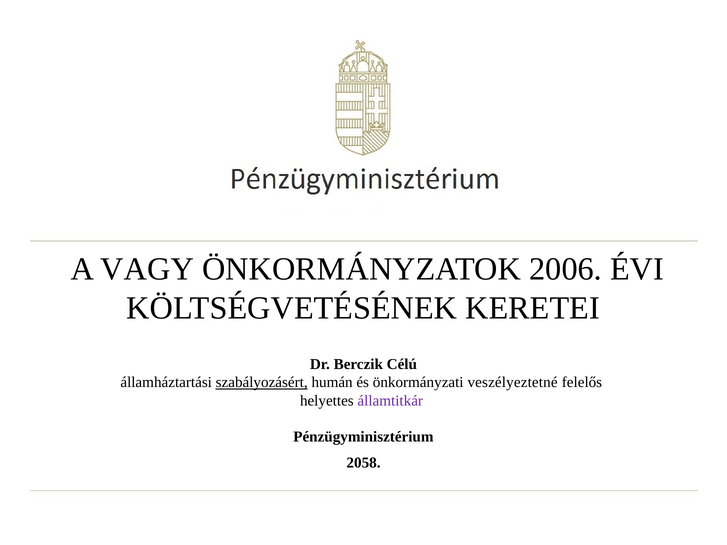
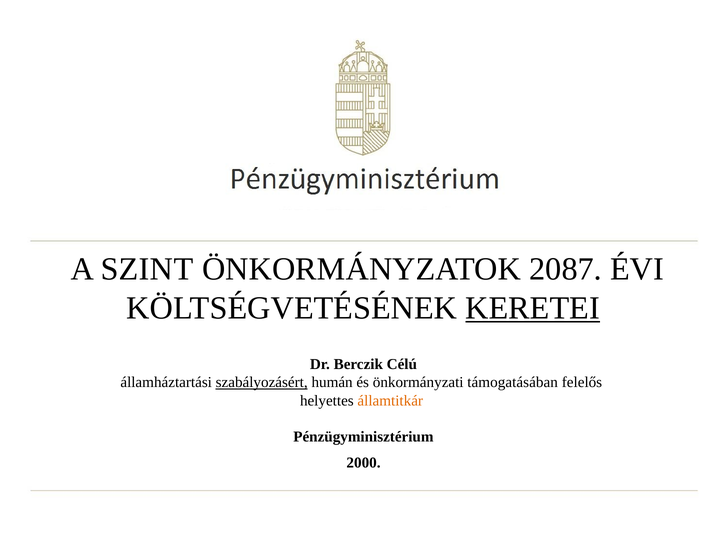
VAGY: VAGY -> SZINT (147, 269)
2006: 2006 -> 2087 (566, 269)
KERETEI underline: none -> present (533, 308)
veszélyeztetné: veszélyeztetné -> támogatásában (513, 383)
államtitkár colour: purple -> orange (390, 401)
2058: 2058 -> 2000 (364, 463)
